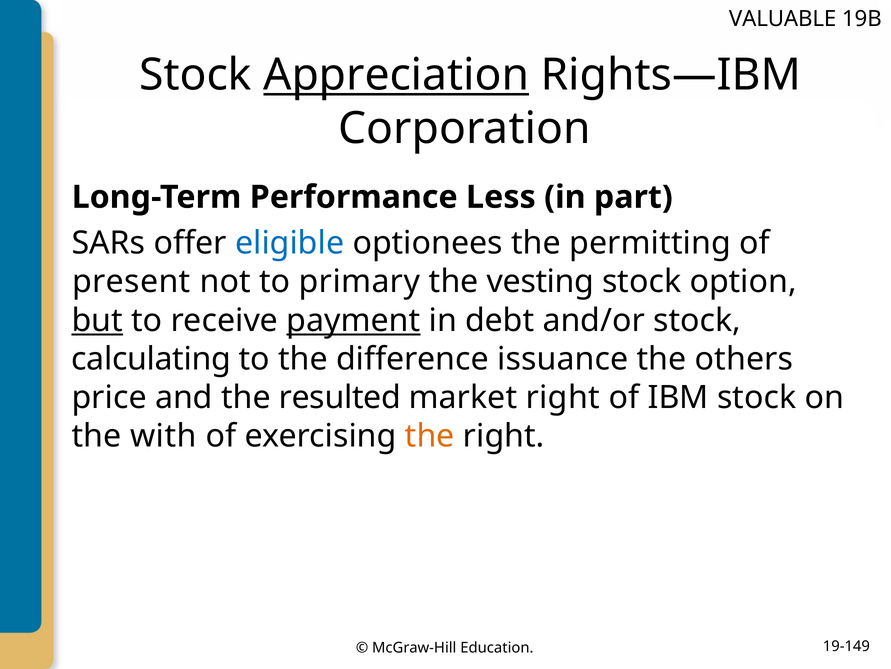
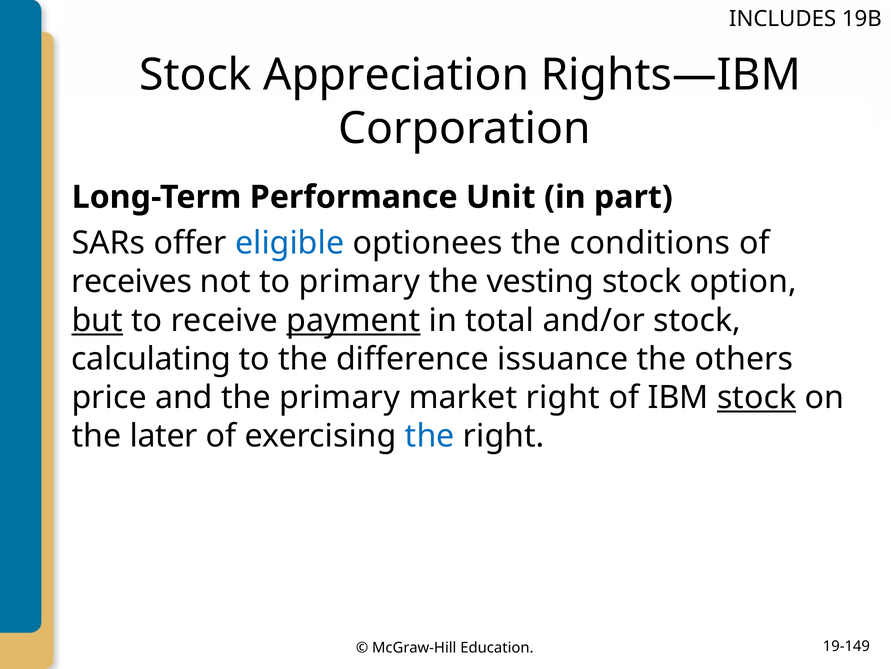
VALUABLE: VALUABLE -> INCLUDES (783, 19)
Appreciation underline: present -> none (396, 75)
Less: Less -> Unit (501, 197)
permitting: permitting -> conditions (650, 243)
present: present -> receives (132, 282)
debt: debt -> total (500, 320)
the resulted: resulted -> primary (339, 397)
stock underline: none -> present (757, 397)
with: with -> later (164, 436)
the colour: orange -> blue (430, 436)
